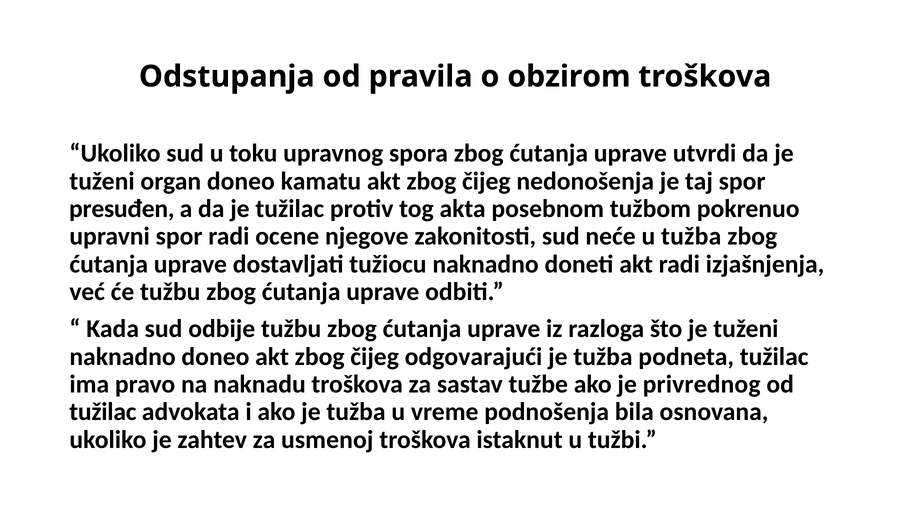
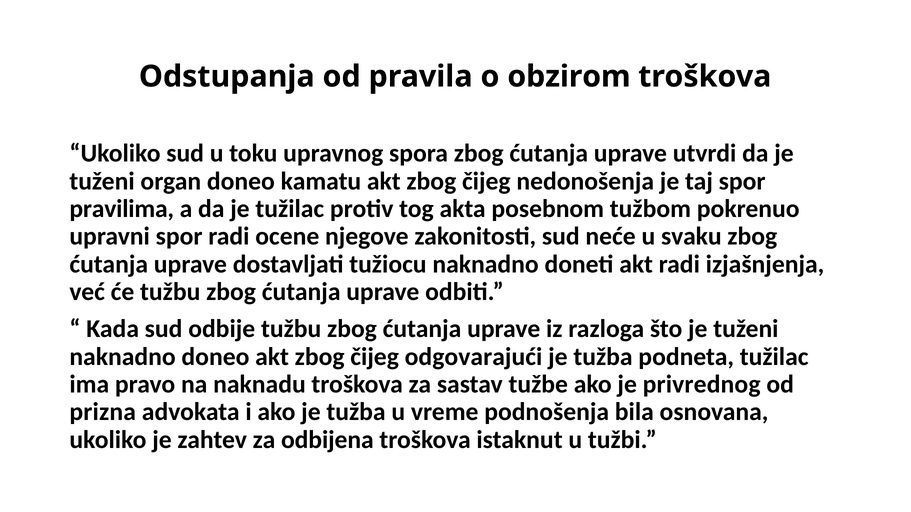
presuđen: presuđen -> pravilima (122, 209)
u tužba: tužba -> svaku (691, 237)
tužilac: tužilac -> prizna (103, 412)
usmenoj: usmenoj -> odbijena (327, 440)
